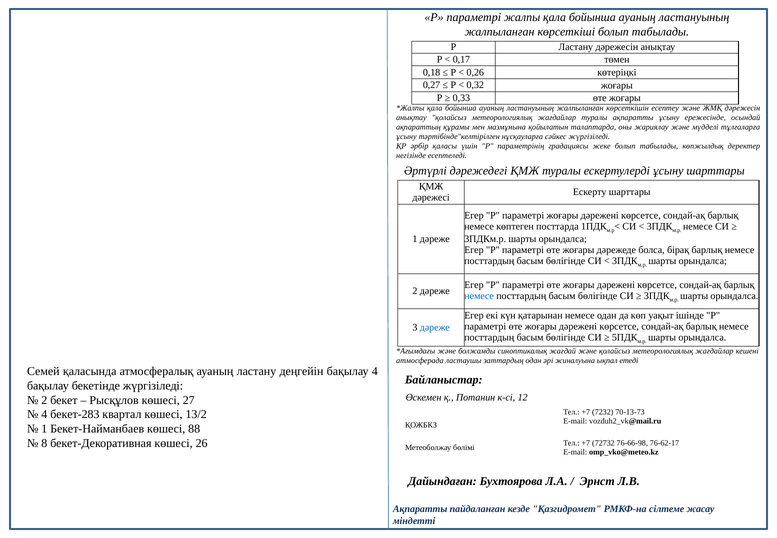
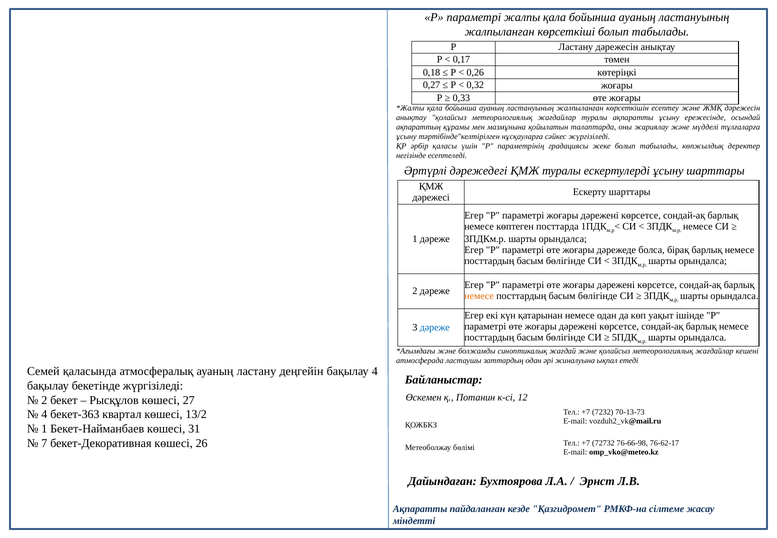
немесе colour: blue -> orange (479, 296)
бекет-283: бекет-283 -> бекет-363 (75, 414)
88: 88 -> 31 (194, 429)
8: 8 -> 7 (44, 443)
